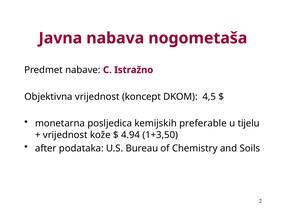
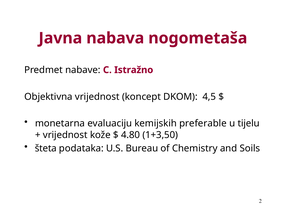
posljedica: posljedica -> evaluaciju (110, 123)
4.94: 4.94 -> 4.80 (130, 135)
after: after -> šteta (46, 148)
